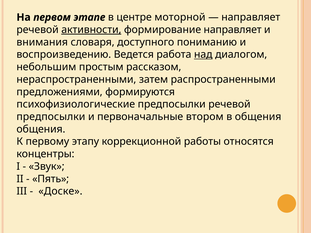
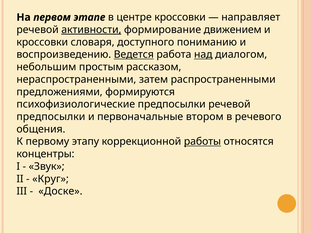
центре моторной: моторной -> кроссовки (180, 17)
формирование направляет: направляет -> движением (233, 30)
внимания: внимания -> кроссовки (42, 42)
Ведется underline: none -> present (134, 55)
в общения: общения -> речевого (258, 117)
работы underline: none -> present (202, 142)
Пять: Пять -> Круг (51, 179)
